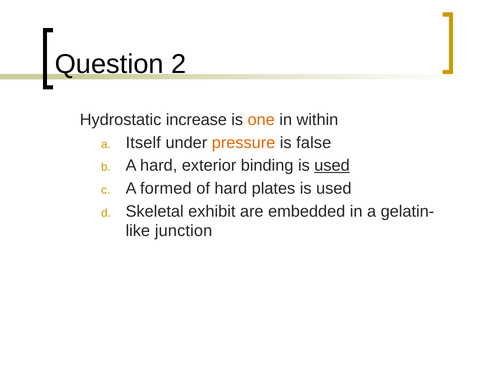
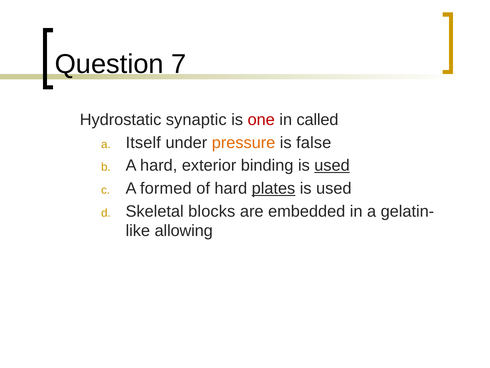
2: 2 -> 7 (179, 64)
increase: increase -> synaptic (196, 120)
one colour: orange -> red (261, 120)
within: within -> called (318, 120)
plates underline: none -> present (273, 188)
exhibit: exhibit -> blocks (212, 211)
junction: junction -> allowing (184, 231)
